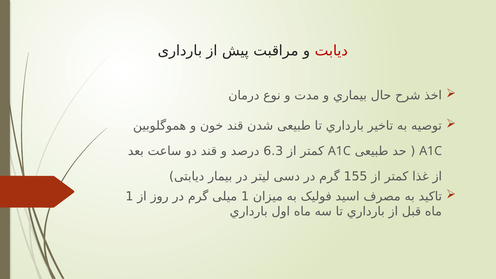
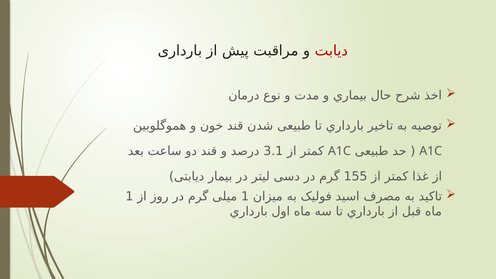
6.3: 6.3 -> 3.1 (273, 151)
